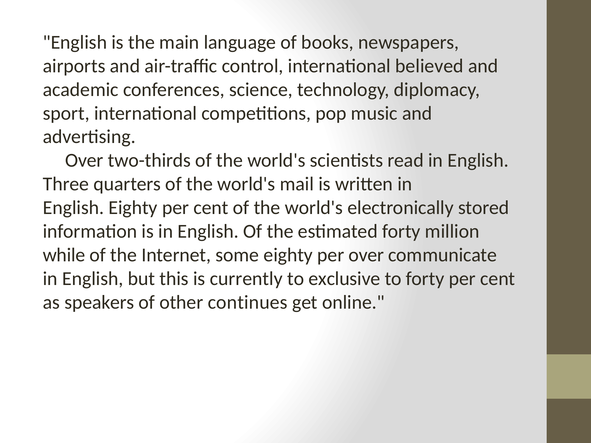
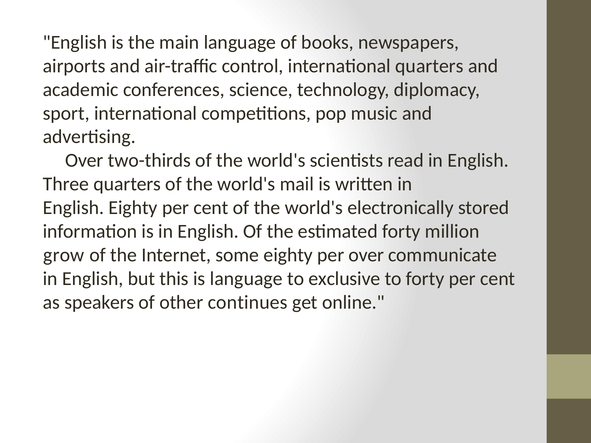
international believed: believed -> quarters (429, 66)
while: while -> grow (64, 255)
is currently: currently -> language (246, 279)
